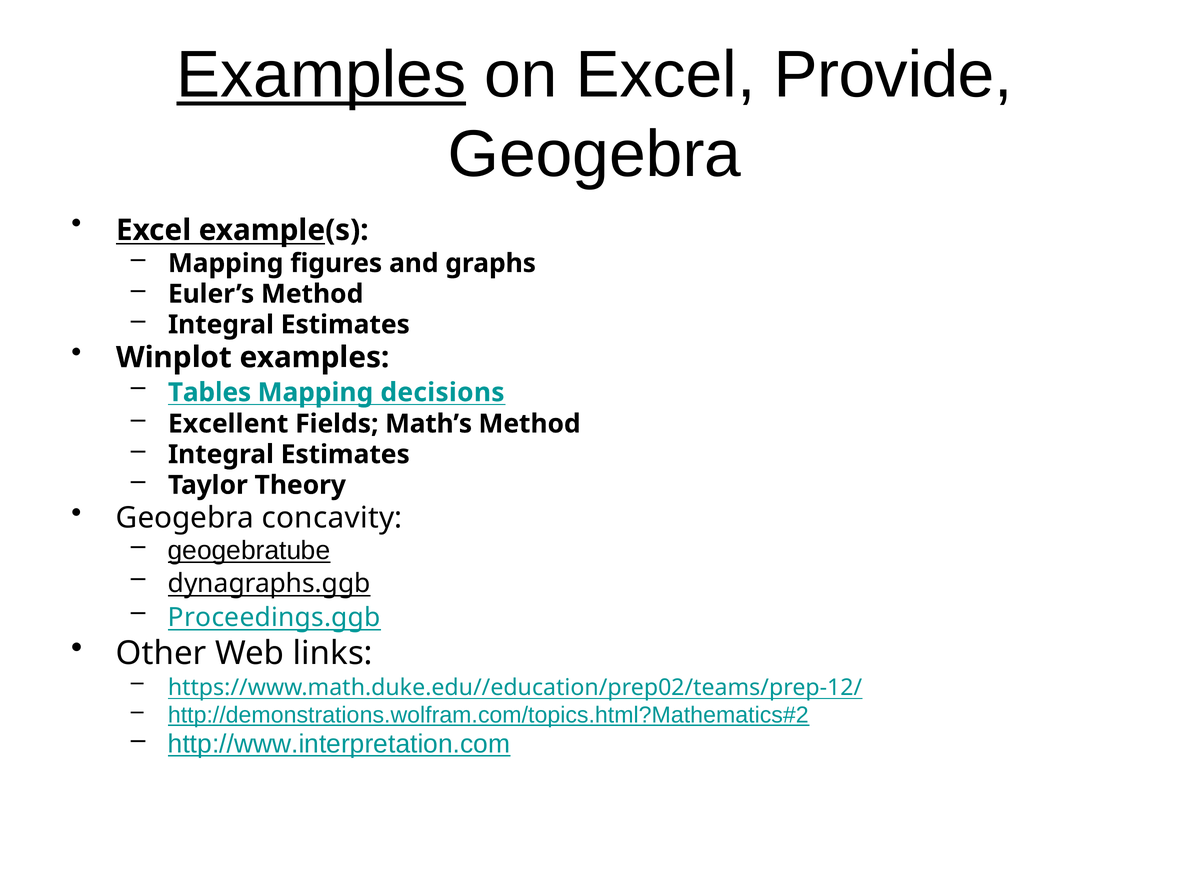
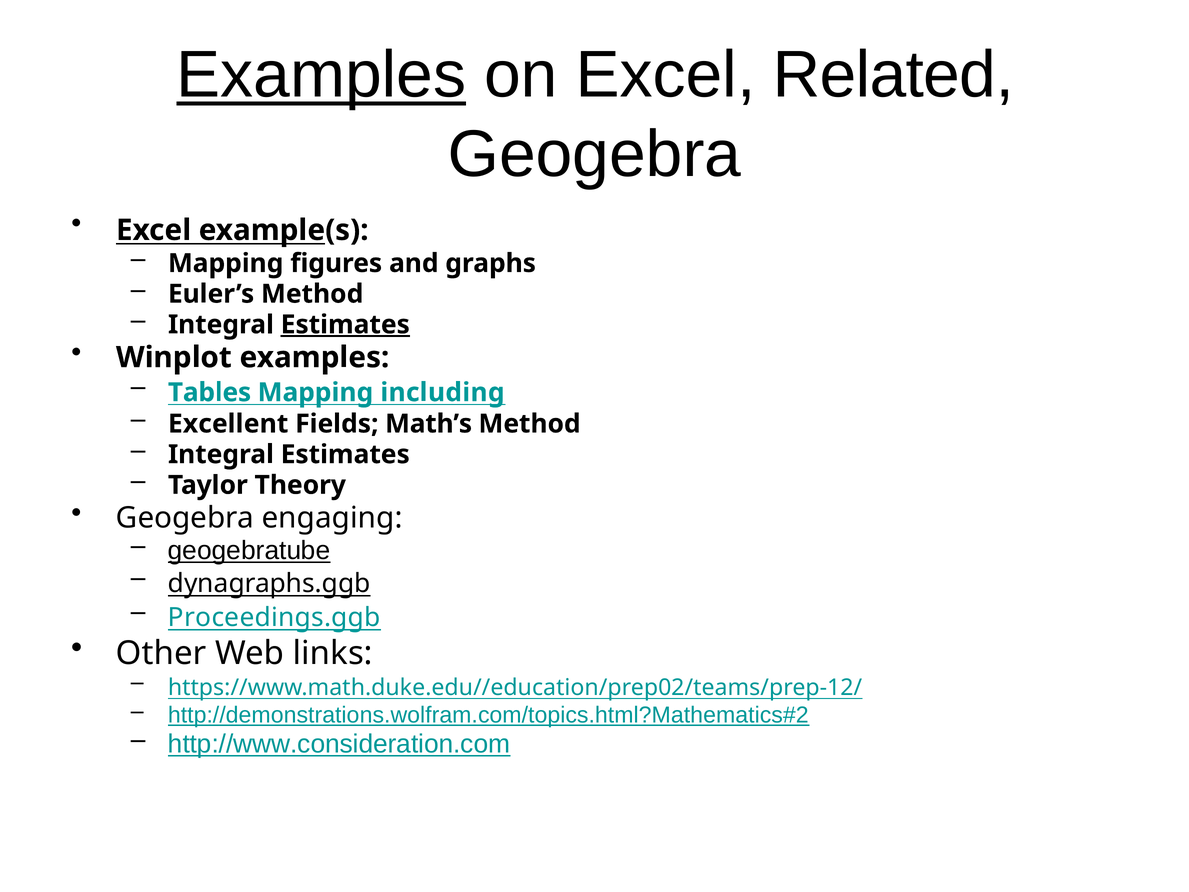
Provide: Provide -> Related (893, 75)
Estimates underline: none -> present (345, 325)
decisions: decisions -> including (442, 392)
concavity: concavity -> engaging (332, 518)
http://www.interpretation.com: http://www.interpretation.com -> http://www.consideration.com (339, 744)
